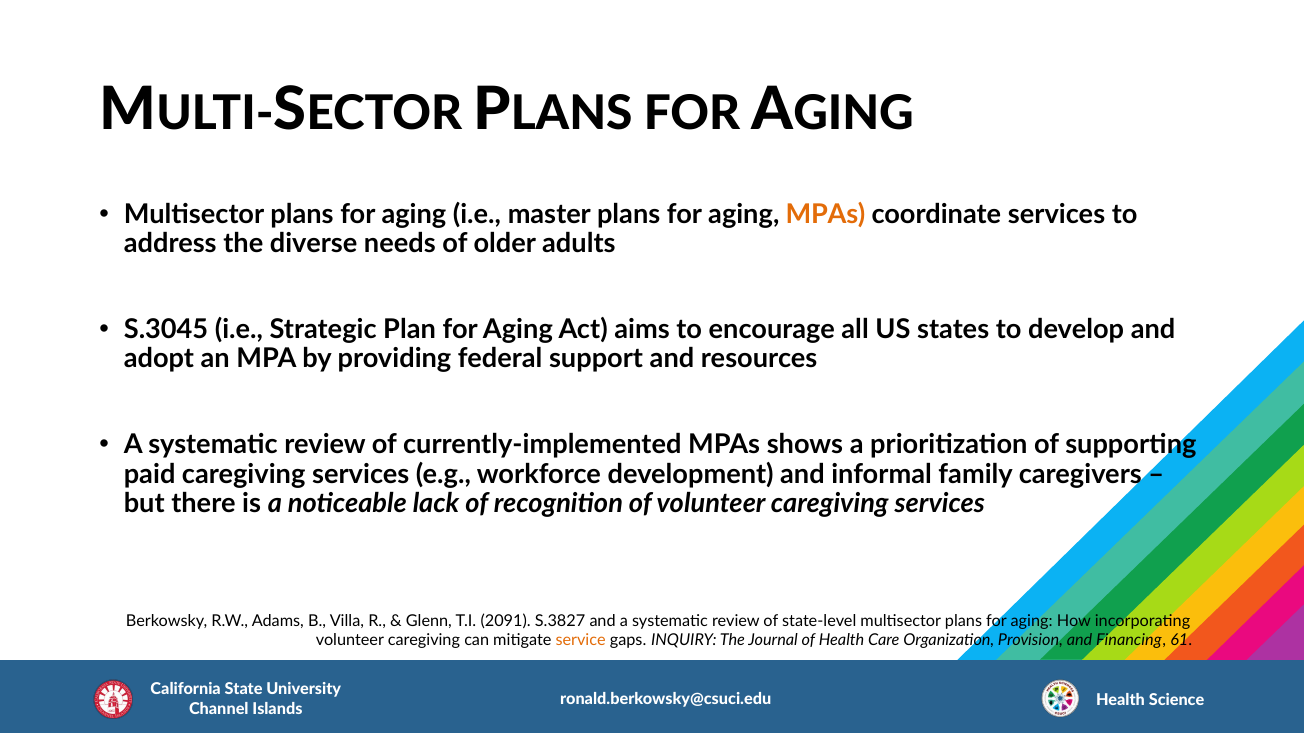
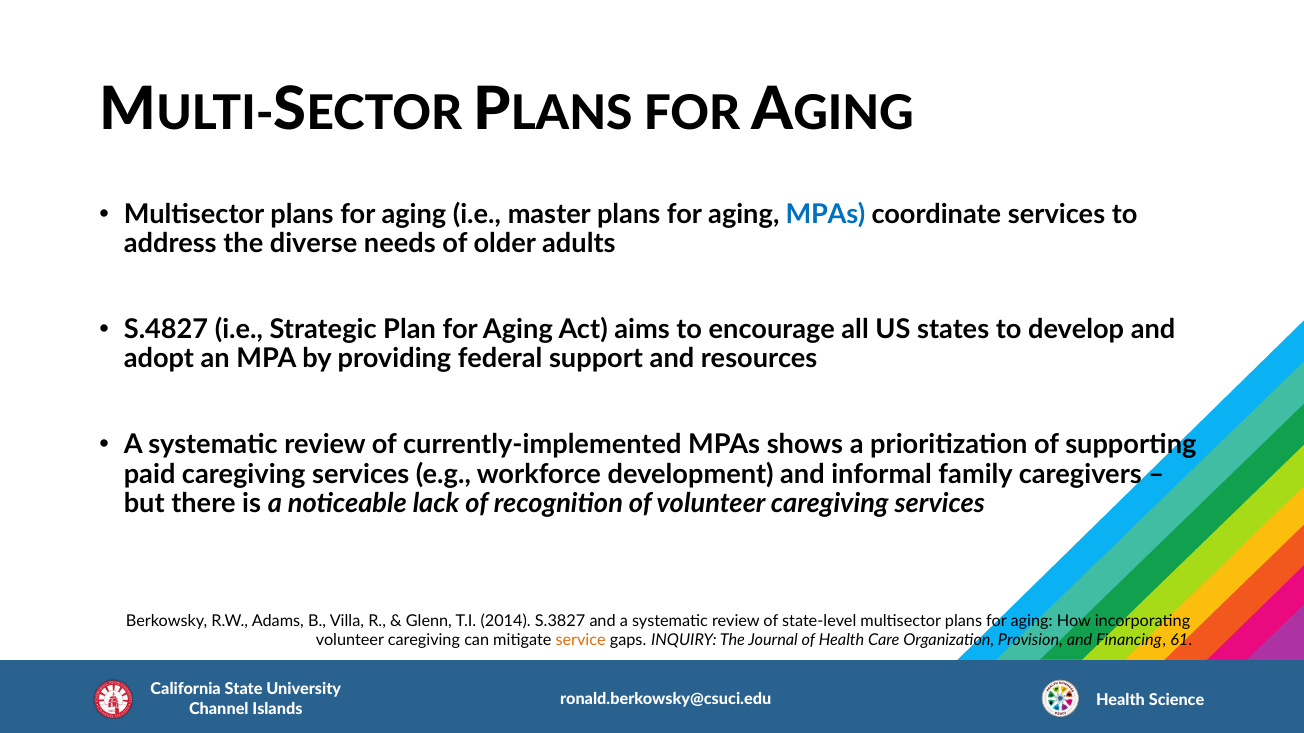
MPAs colour: orange -> blue (826, 215)
S.3045: S.3045 -> S.4827 (166, 330)
2091: 2091 -> 2014 (506, 621)
